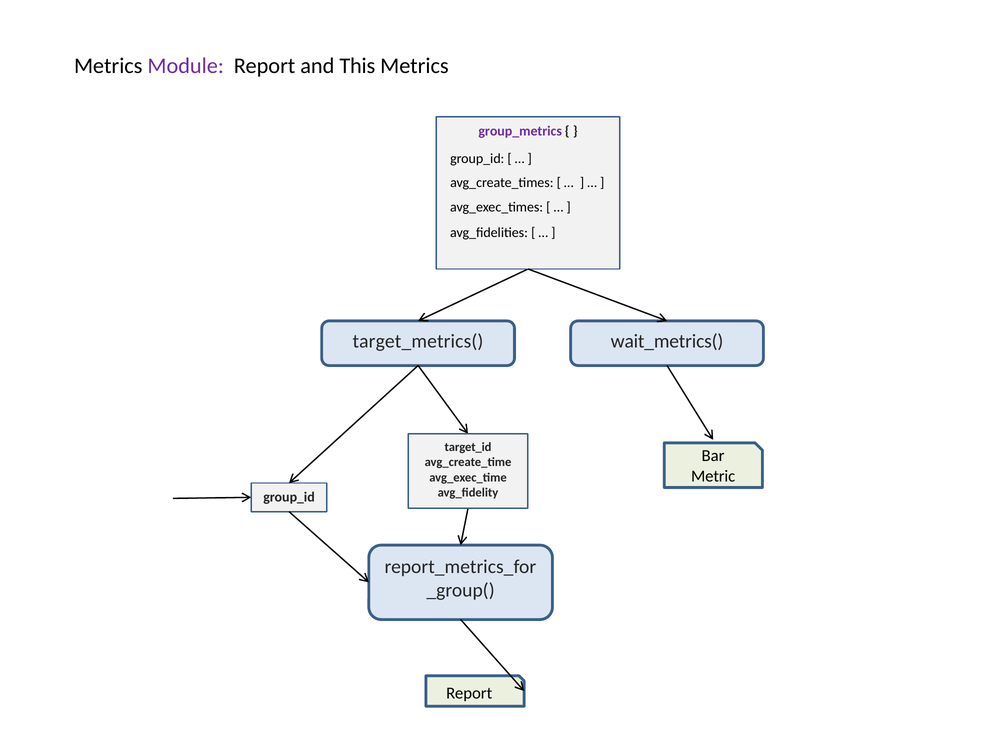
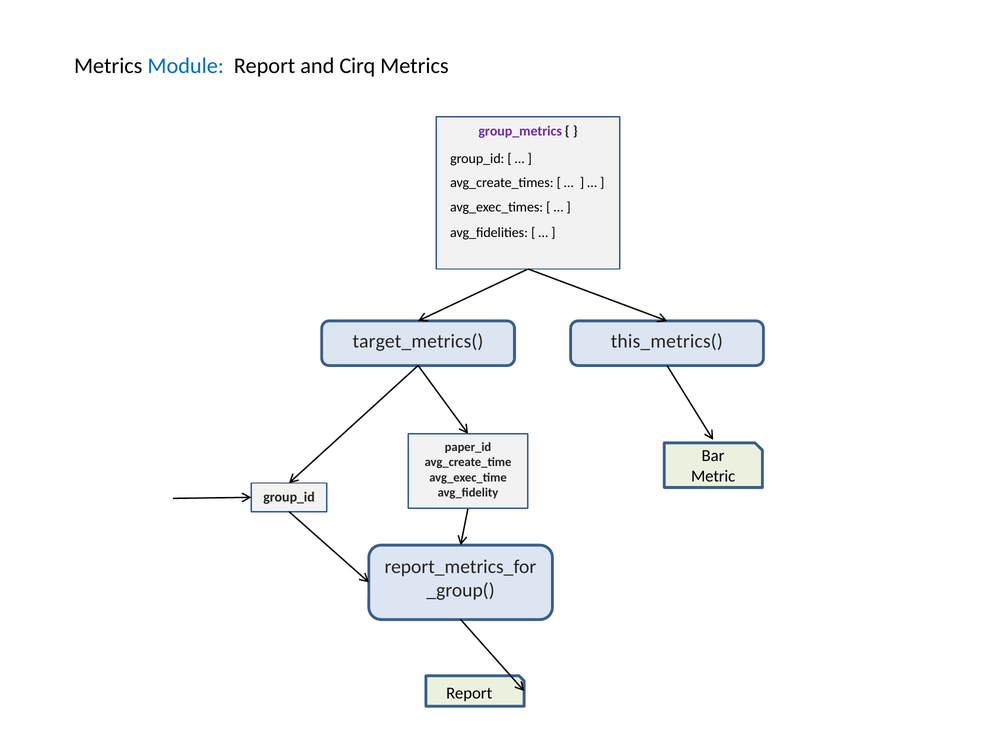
Module colour: purple -> blue (186, 66)
This: This -> Cirq (357, 66)
wait_metrics(: wait_metrics( -> this_metrics( (667, 341)
target_id: target_id -> paper_id (468, 447)
